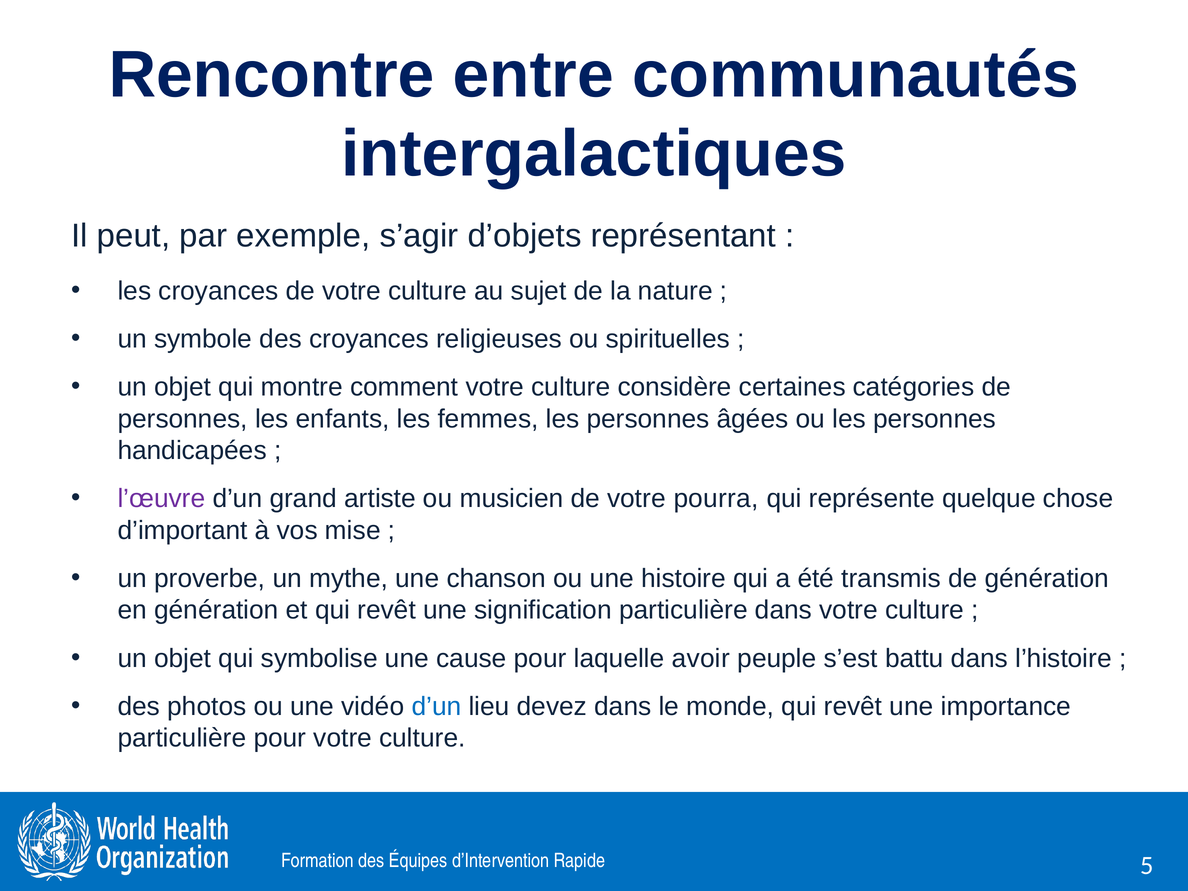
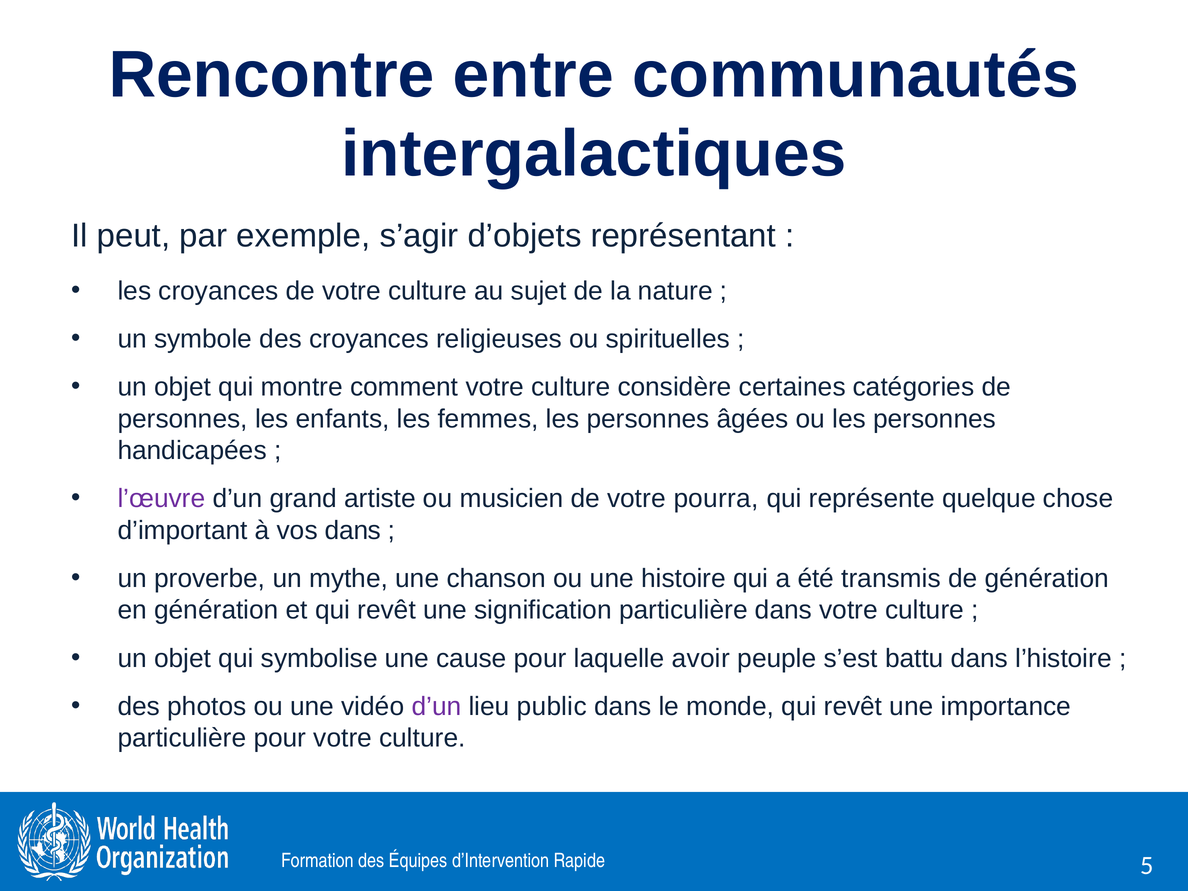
vos mise: mise -> dans (353, 530)
d’un colour: blue -> purple (436, 707)
devez: devez -> public (552, 707)
